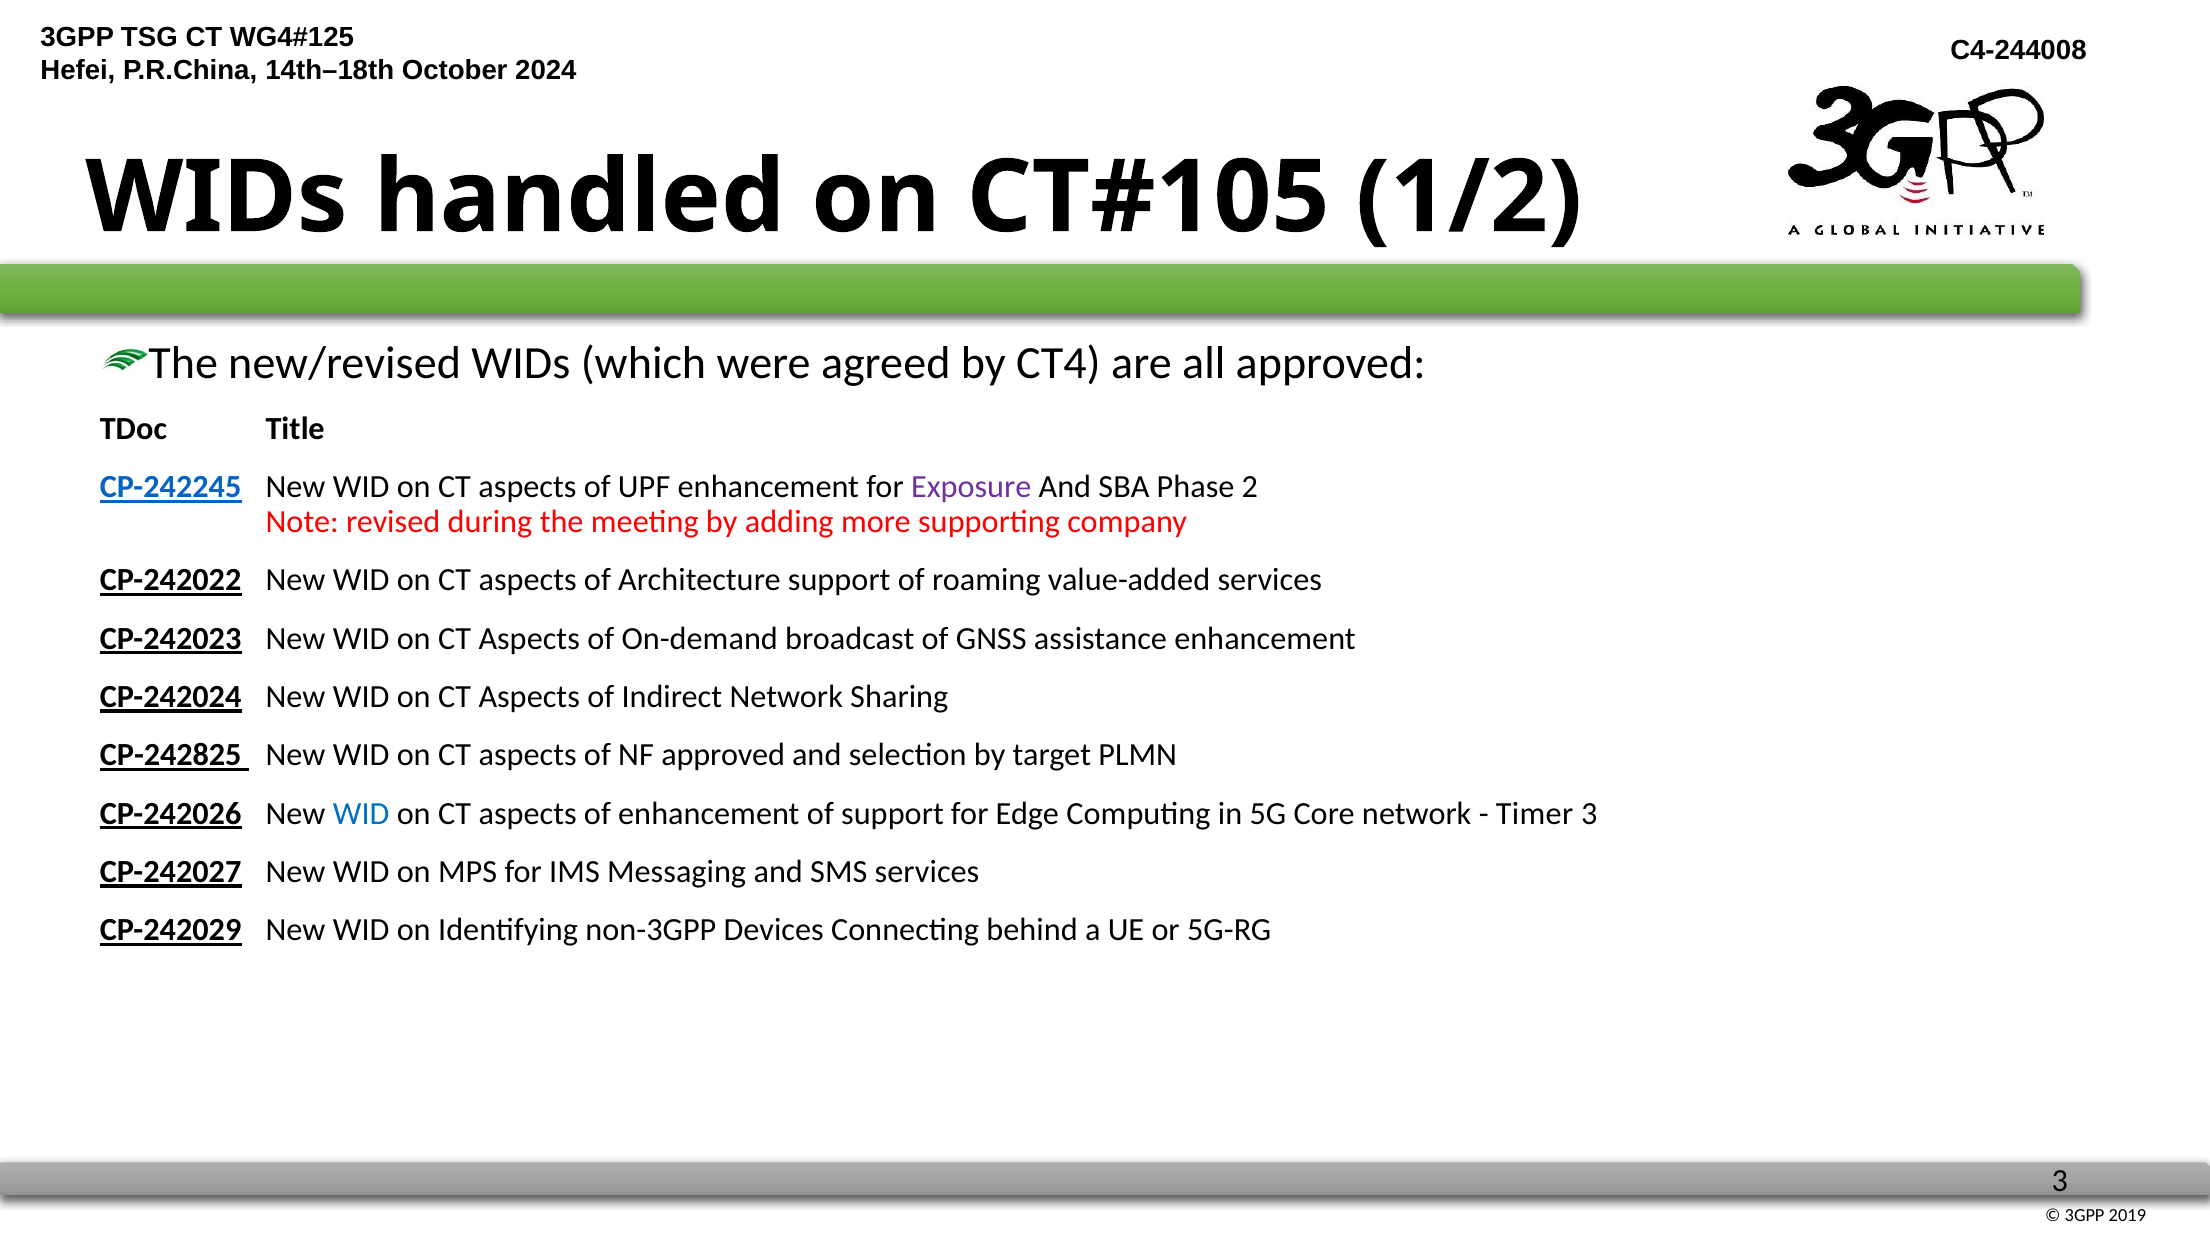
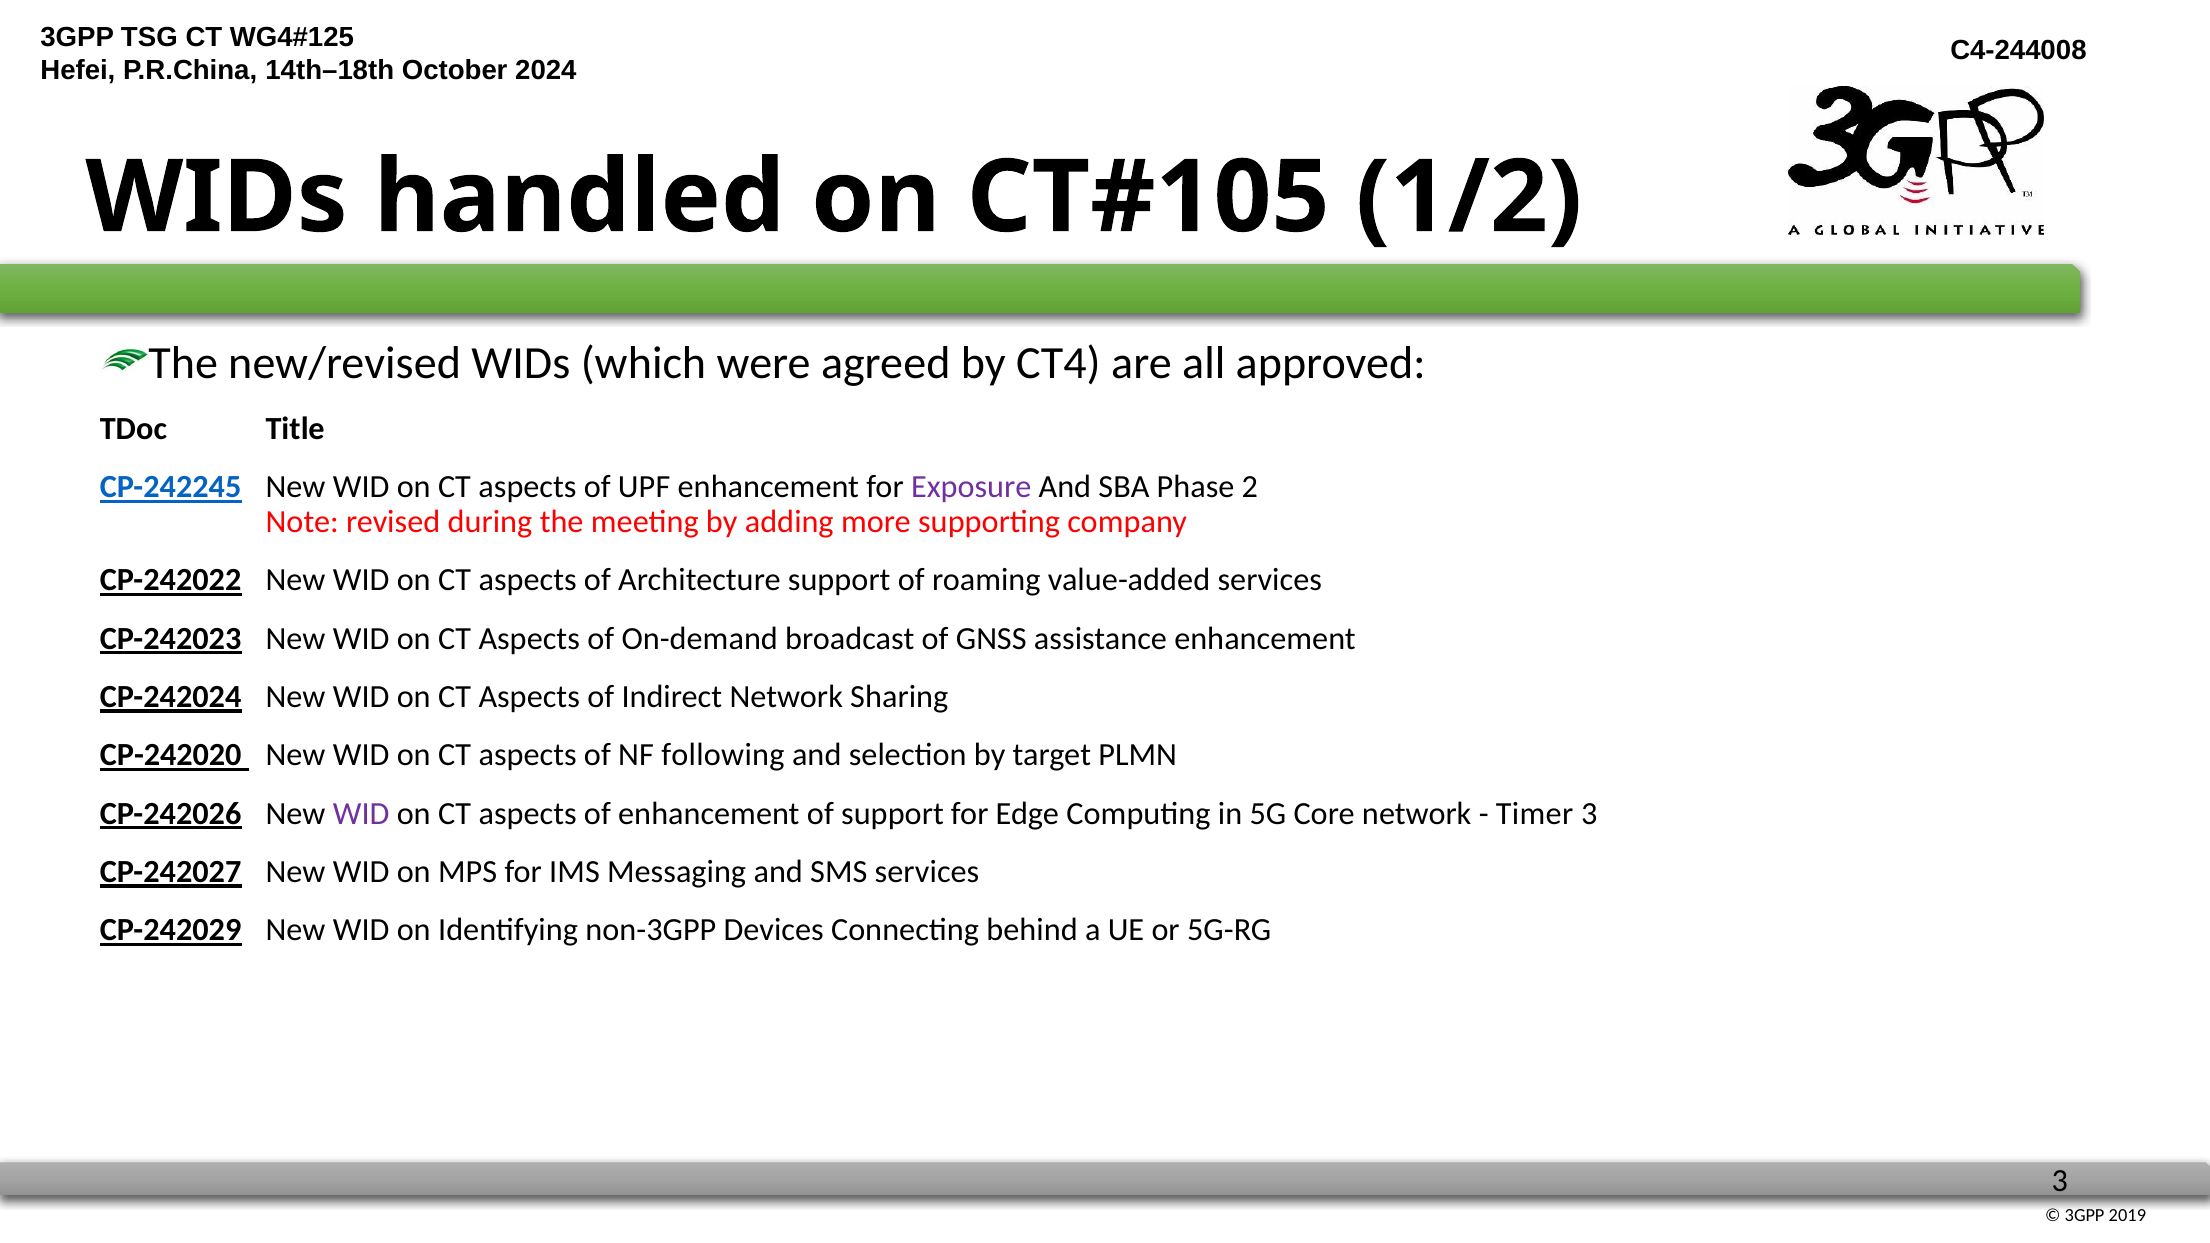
CP-242825: CP-242825 -> CP-242020 (171, 755)
NF approved: approved -> following (723, 755)
WID colour: blue -> purple (361, 814)
